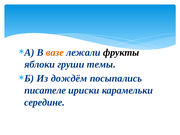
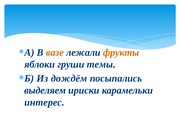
фрукты colour: black -> orange (121, 52)
писателе: писателе -> выделяем (45, 90)
середине: середине -> интерес (44, 102)
